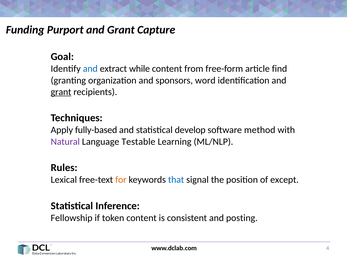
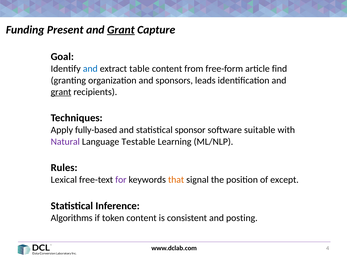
Purport: Purport -> Present (65, 30)
Grant underline: none -> present (121, 30)
while: while -> table (139, 69)
word: word -> leads (205, 80)
develop: develop -> sponsor (190, 130)
method: method -> suitable (260, 130)
for colour: orange -> purple (121, 180)
that colour: blue -> orange (176, 180)
Fellowship: Fellowship -> Algorithms (72, 218)
